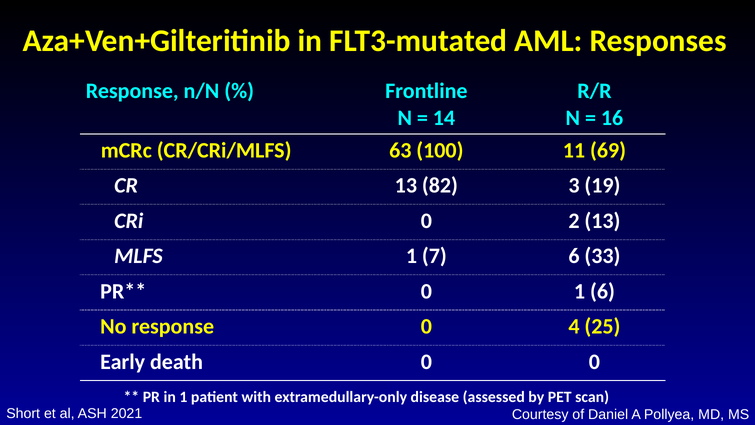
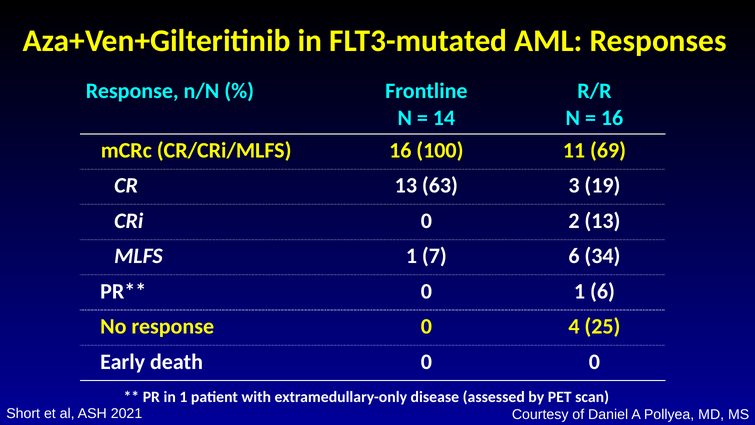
CR/CRi/MLFS 63: 63 -> 16 (400, 150)
82: 82 -> 63 (440, 186)
33: 33 -> 34 (602, 256)
